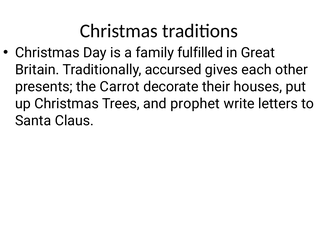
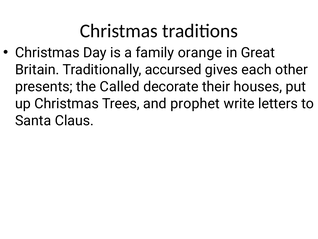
fulfilled: fulfilled -> orange (200, 53)
Carrot: Carrot -> Called (120, 87)
